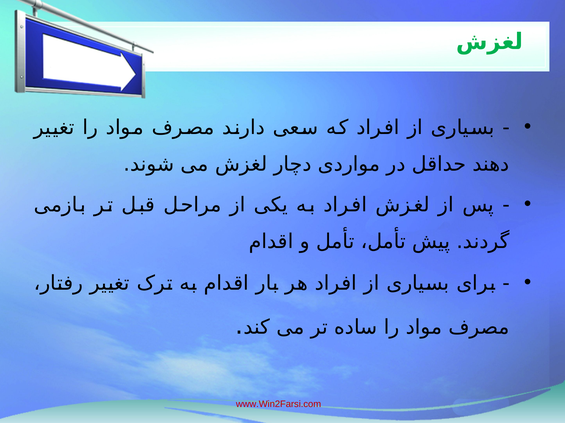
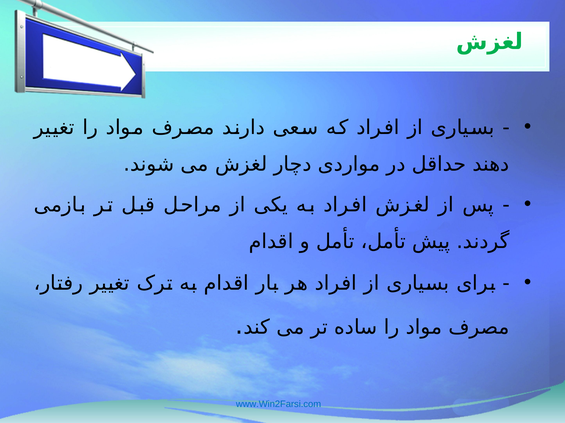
www.Win2Farsi.com colour: red -> blue (279, 405)
